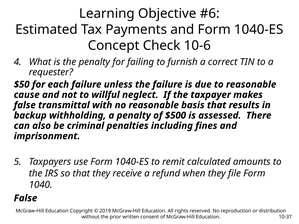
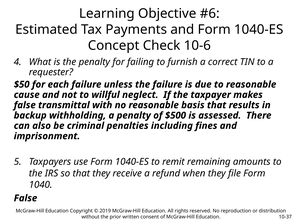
calculated: calculated -> remaining (209, 162)
